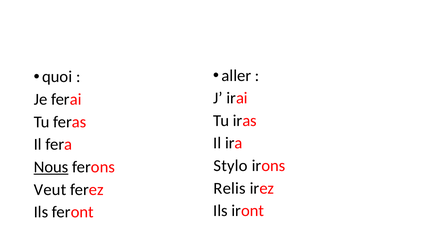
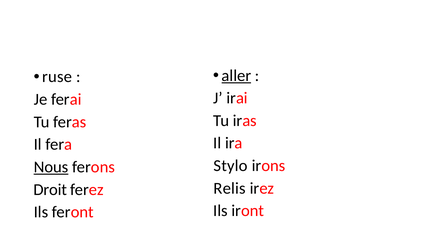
aller underline: none -> present (236, 76)
quoi: quoi -> ruse (57, 77)
Veut: Veut -> Droit (50, 190)
